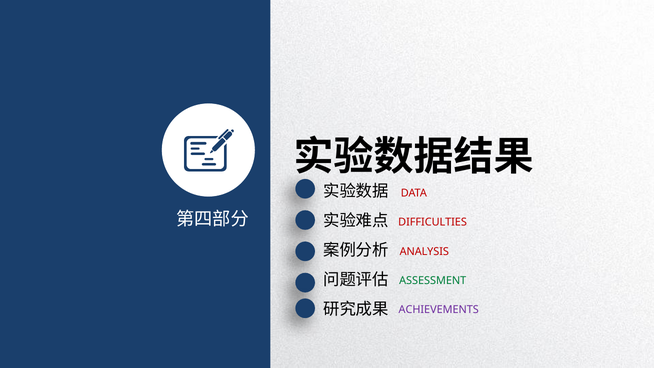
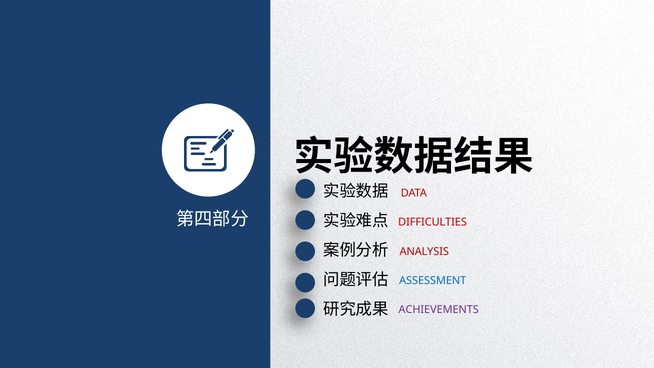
ASSESSMENT colour: green -> blue (433, 281)
